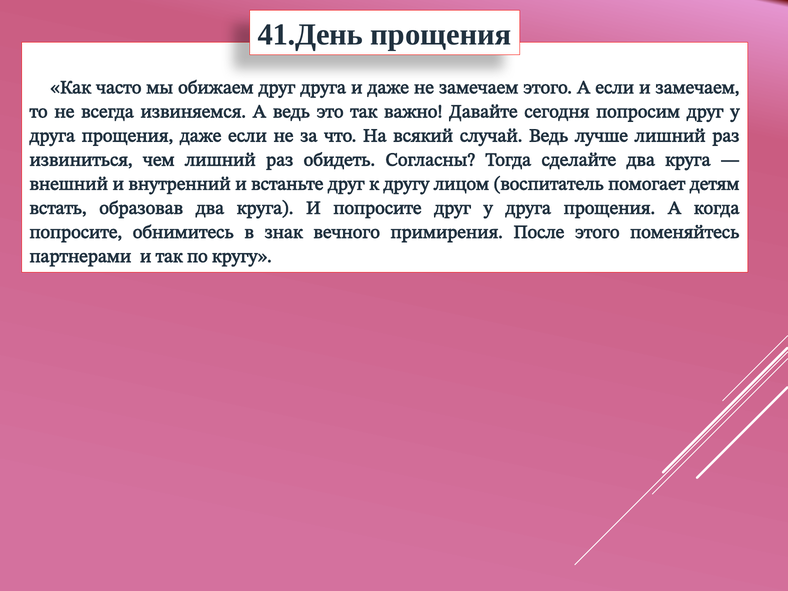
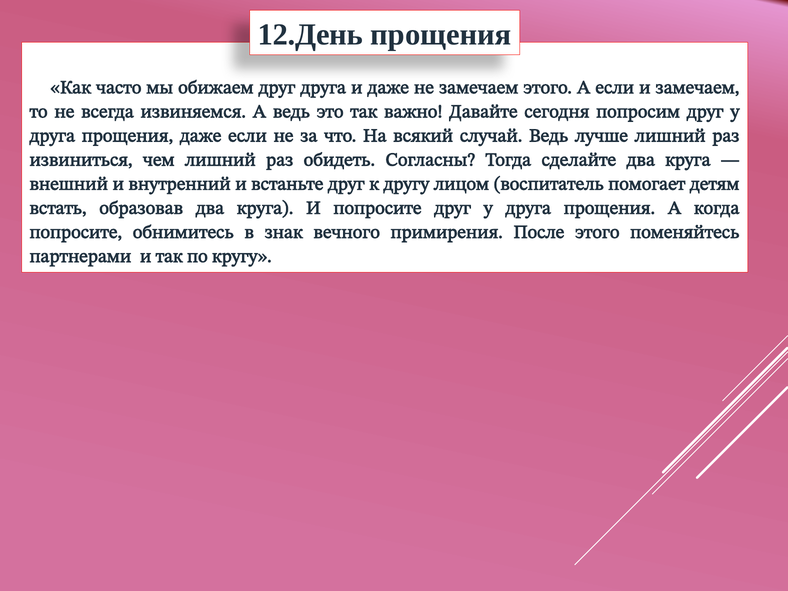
41.День: 41.День -> 12.День (310, 34)
